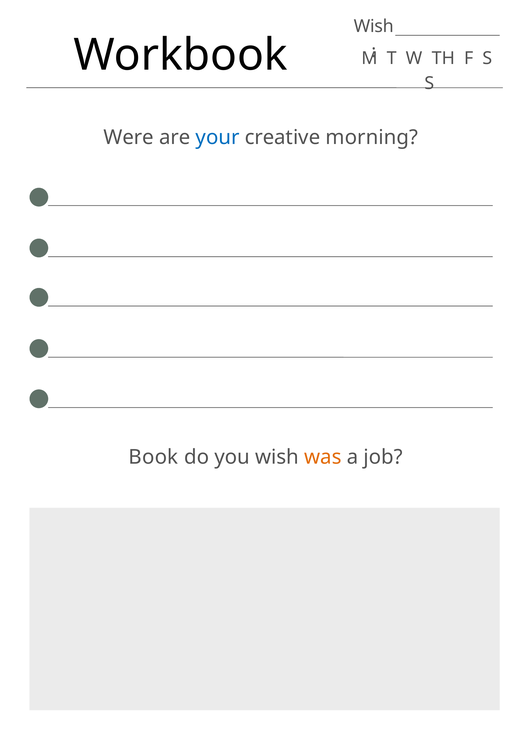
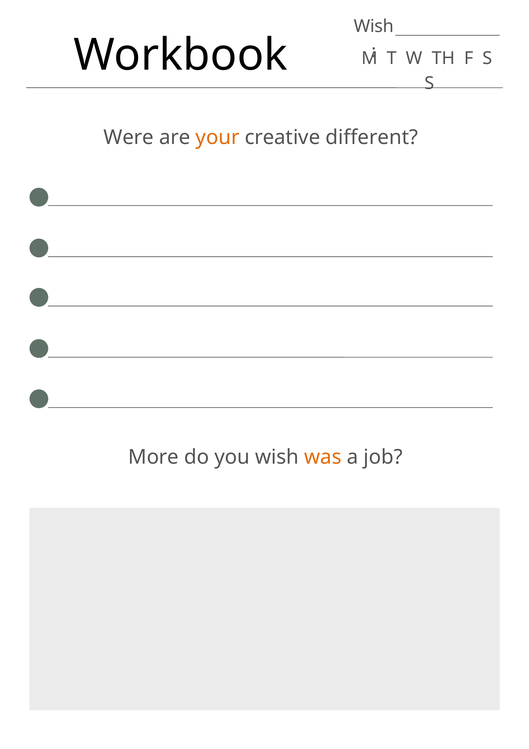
your colour: blue -> orange (218, 137)
morning: morning -> different (372, 137)
Book: Book -> More (154, 457)
